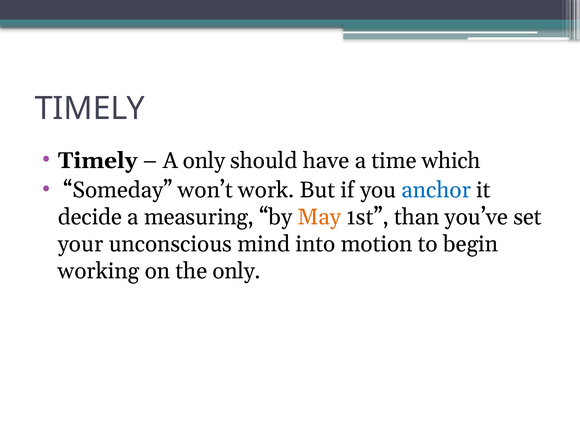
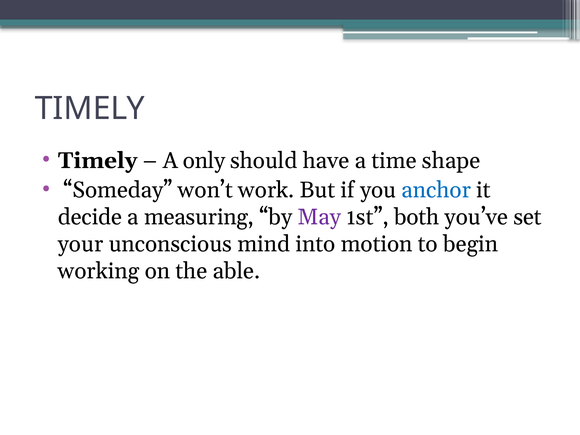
which: which -> shape (451, 161)
May colour: orange -> purple (319, 217)
than: than -> both (417, 217)
the only: only -> able (236, 271)
